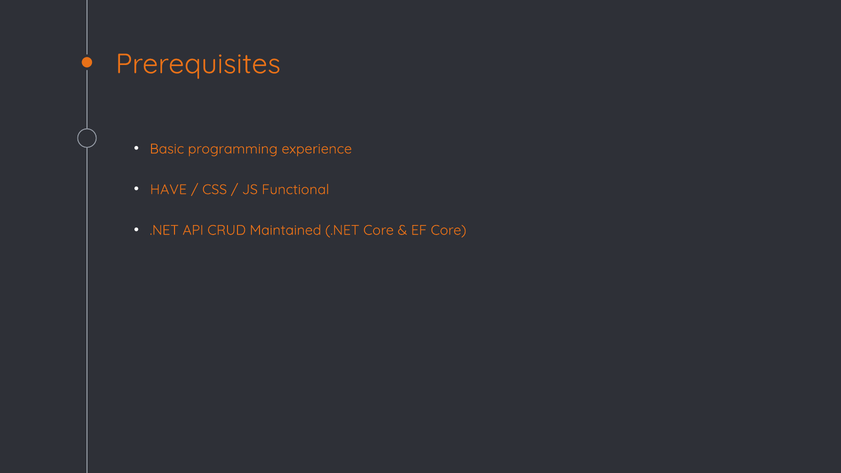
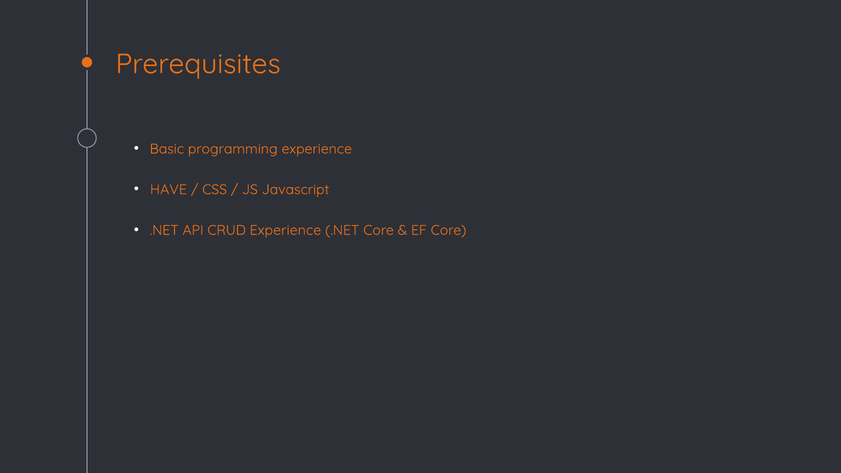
Functional: Functional -> Javascript (295, 190)
CRUD Maintained: Maintained -> Experience (285, 230)
